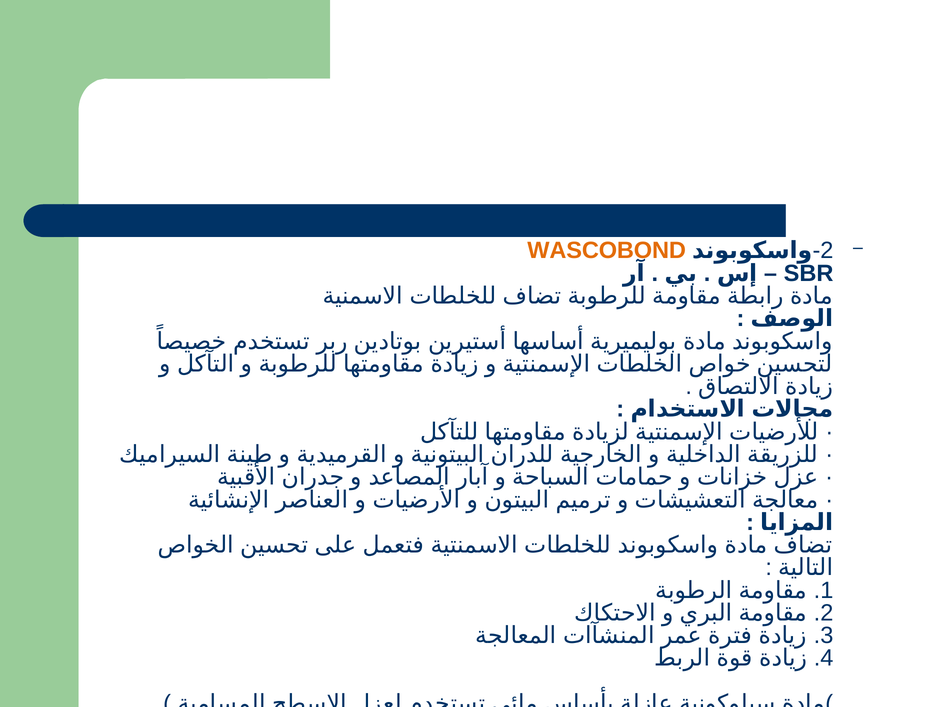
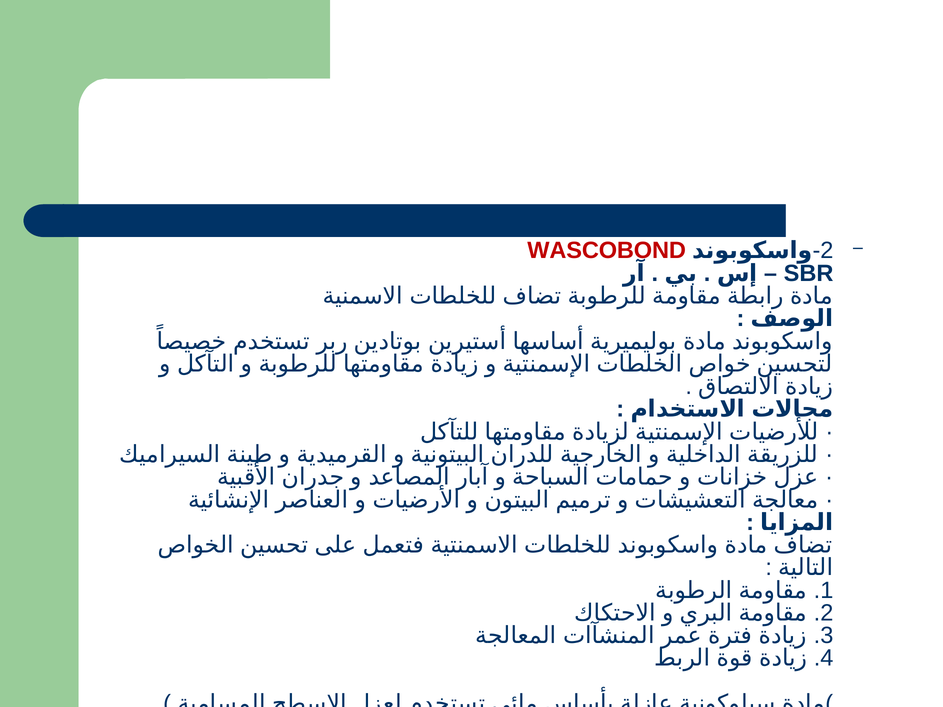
WASCOBOND colour: orange -> red (607, 251)
